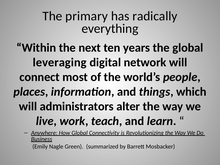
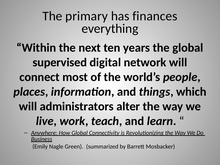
radically: radically -> finances (155, 16)
leveraging: leveraging -> supervised (60, 62)
